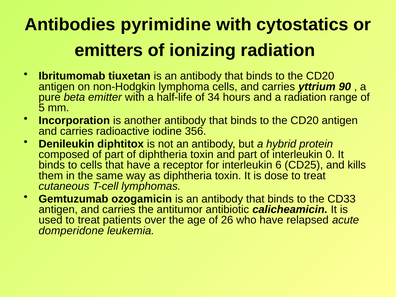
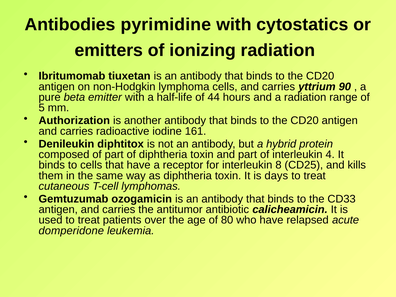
34: 34 -> 44 (214, 97)
Incorporation: Incorporation -> Authorization (74, 121)
356: 356 -> 161 (196, 131)
0: 0 -> 4 (330, 154)
6: 6 -> 8 (278, 165)
dose: dose -> days (276, 176)
26: 26 -> 80 (227, 220)
